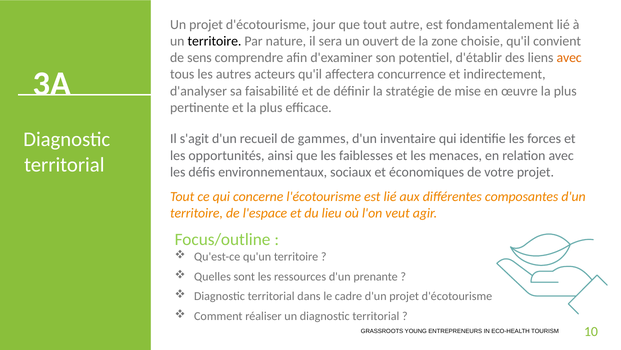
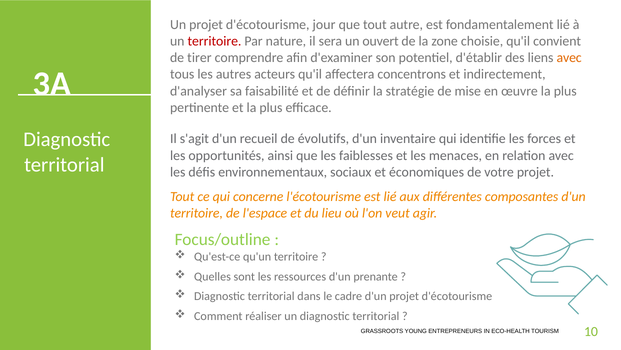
territoire colour: black -> red (214, 41)
sens: sens -> tirer (199, 58)
concurrence: concurrence -> concentrons (412, 74)
gammes: gammes -> évolutifs (323, 139)
